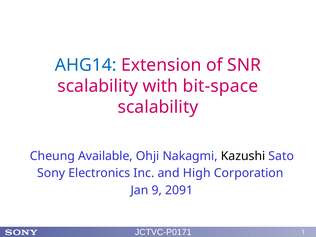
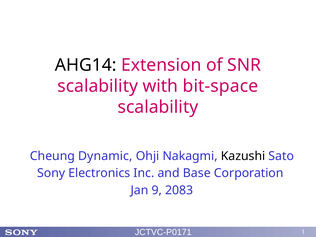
AHG14 colour: blue -> black (86, 65)
Available: Available -> Dynamic (105, 156)
High: High -> Base (197, 173)
2091: 2091 -> 2083 (179, 190)
